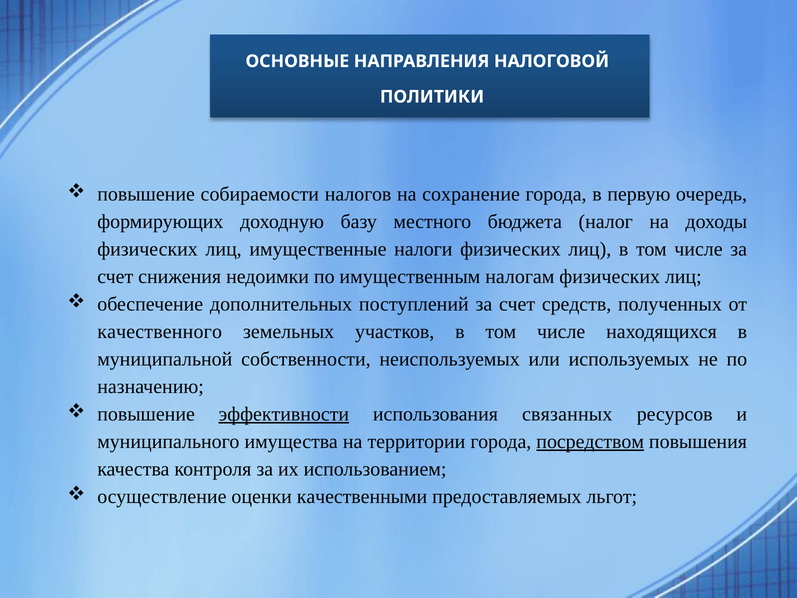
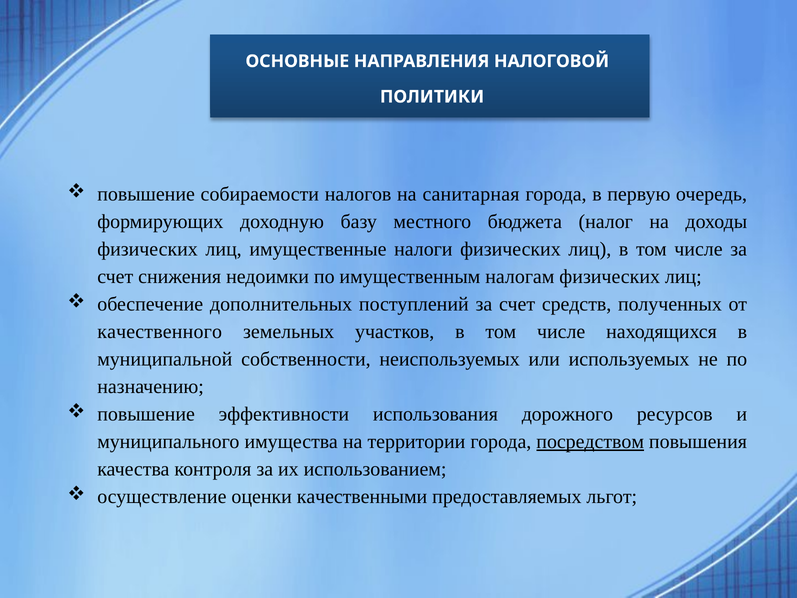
сохранение: сохранение -> санитарная (471, 194)
эффективности underline: present -> none (284, 414)
связанных: связанных -> дорожного (567, 414)
